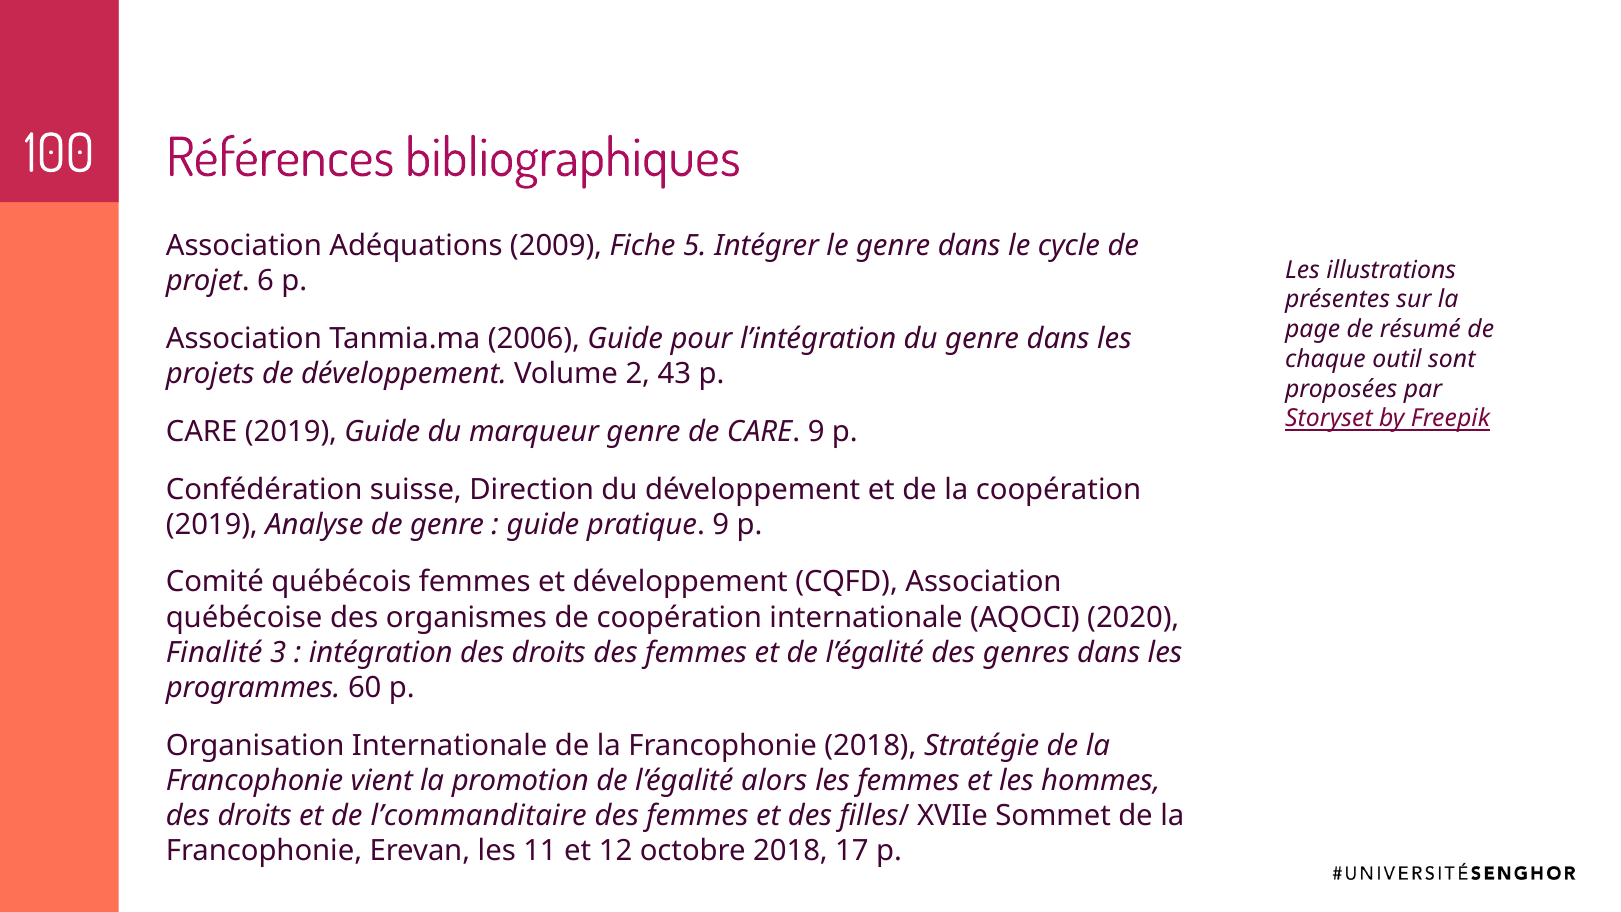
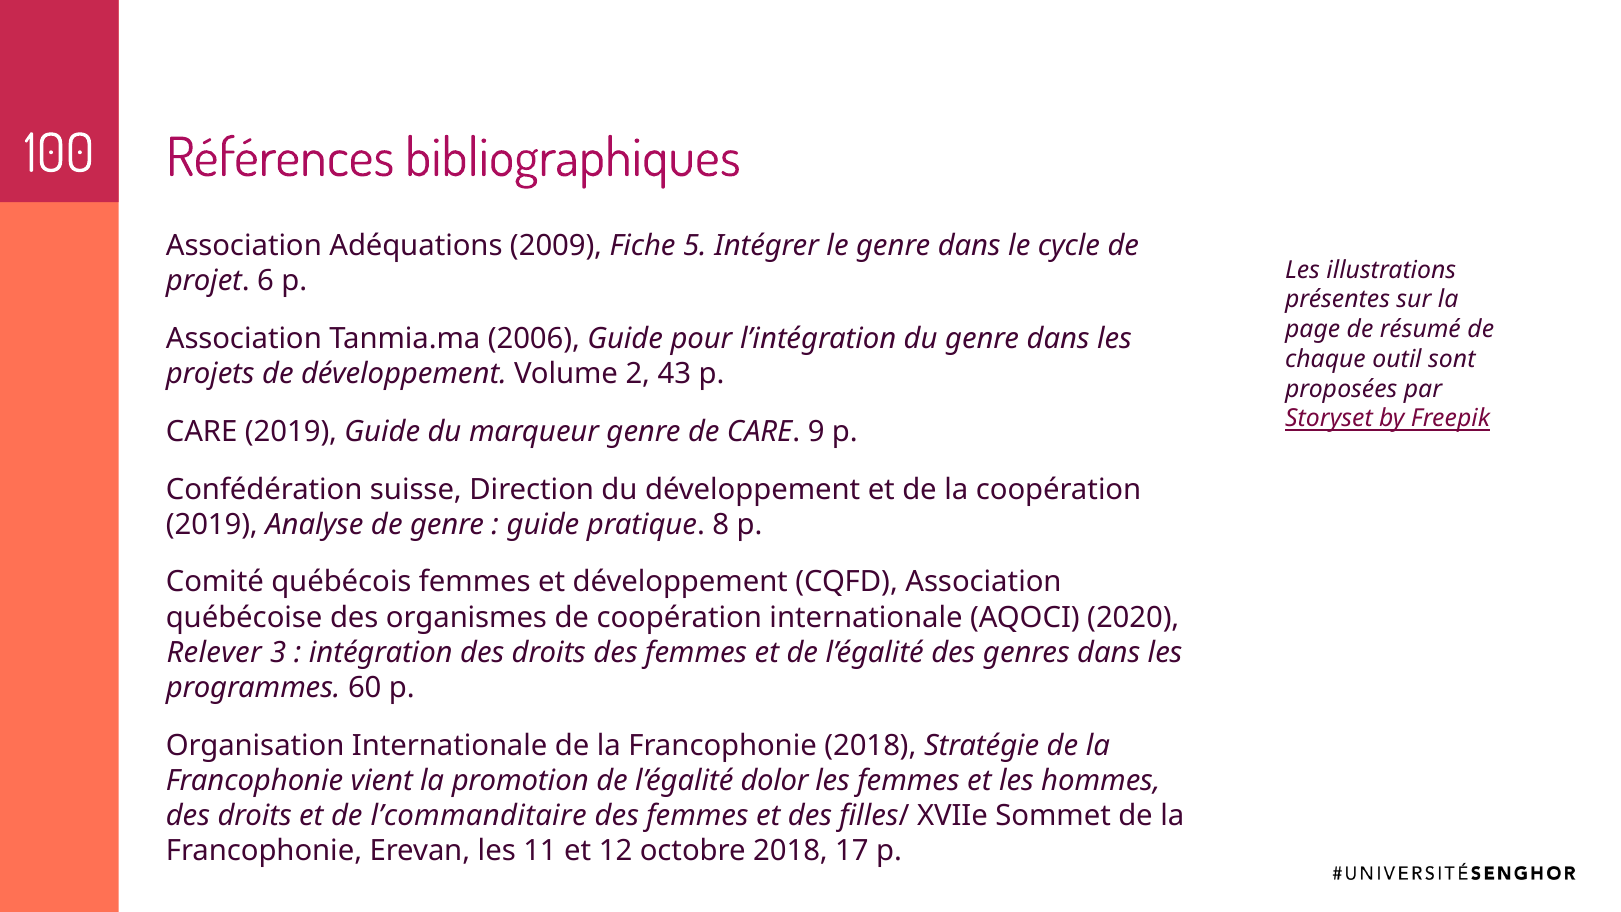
pratique 9: 9 -> 8 (721, 524)
Finalité: Finalité -> Relever (214, 652)
alors: alors -> dolor (775, 780)
